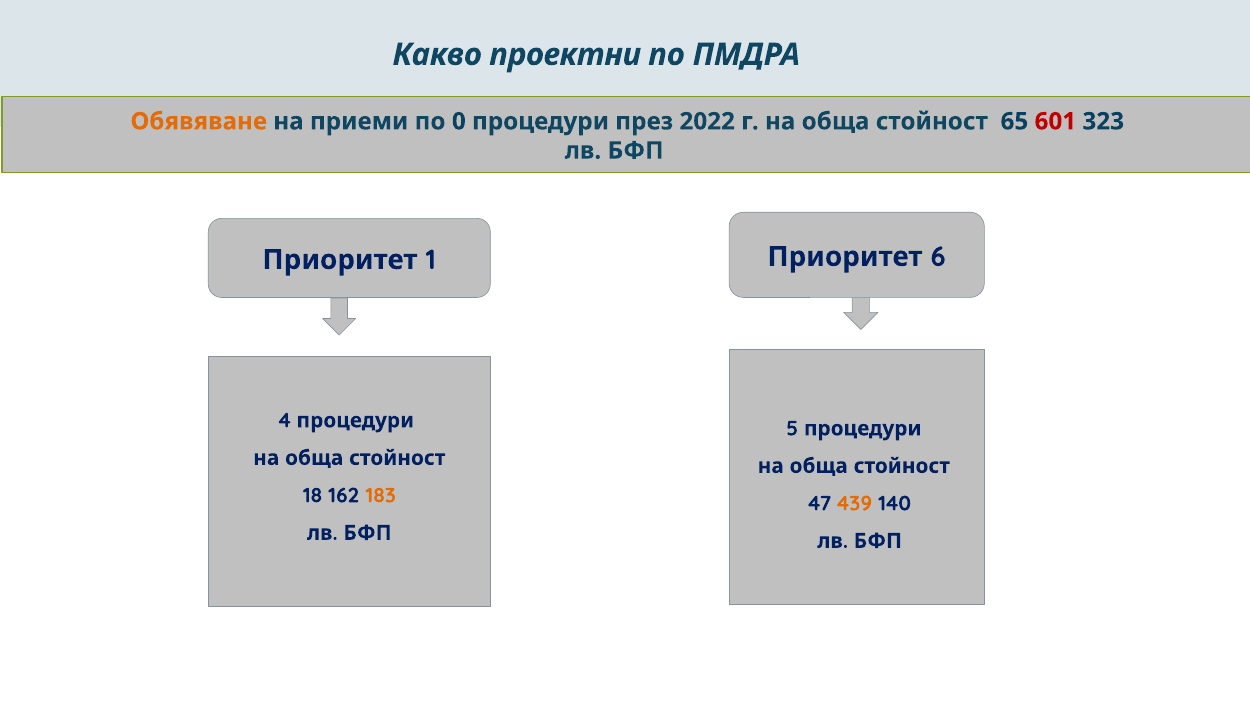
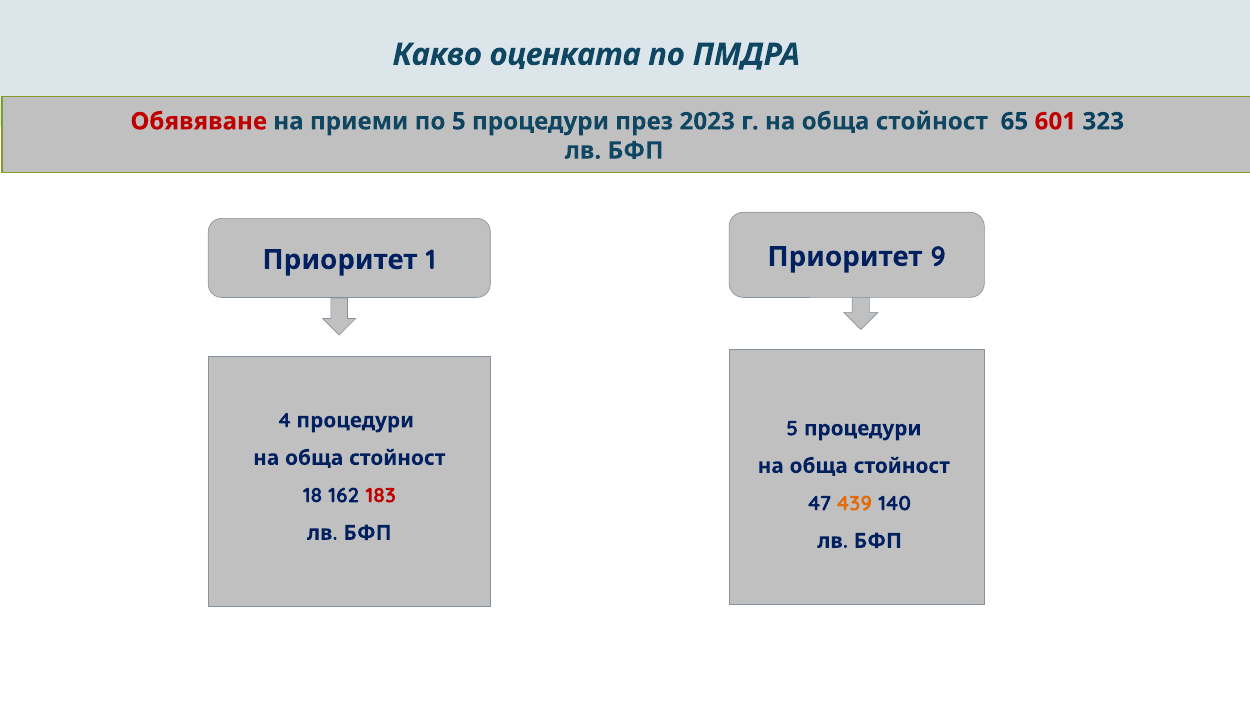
проектни: проектни -> оценката (565, 55)
Обявяване colour: orange -> red (199, 121)
по 0: 0 -> 5 (459, 121)
2022: 2022 -> 2023 (707, 121)
6: 6 -> 9 (938, 257)
183 colour: orange -> red (381, 496)
